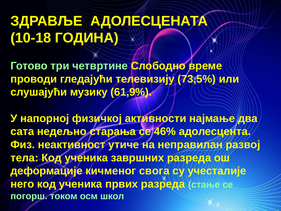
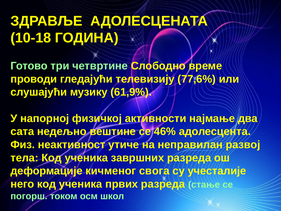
73,5%: 73,5% -> 77,6% (197, 79)
старања: старања -> вештине (113, 131)
